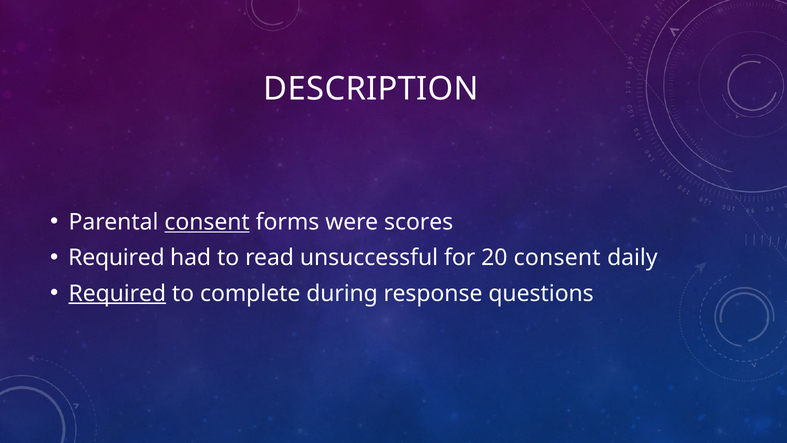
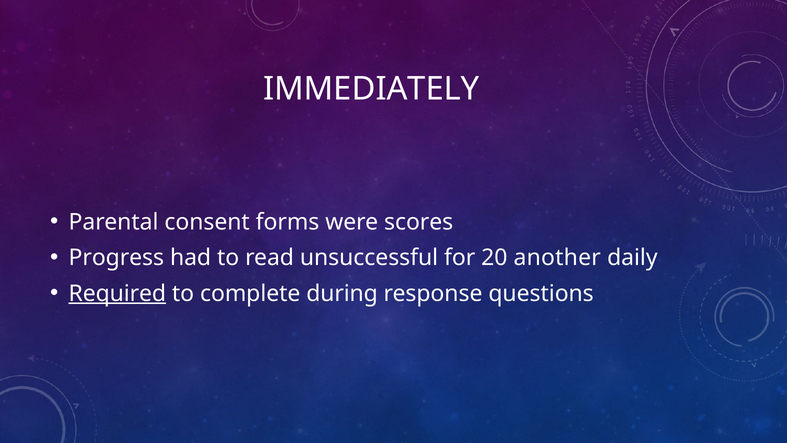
DESCRIPTION: DESCRIPTION -> IMMEDIATELY (371, 89)
consent underline: present -> none (207, 222)
Required: Required -> Progress (116, 258)
20 consent: consent -> another (557, 258)
